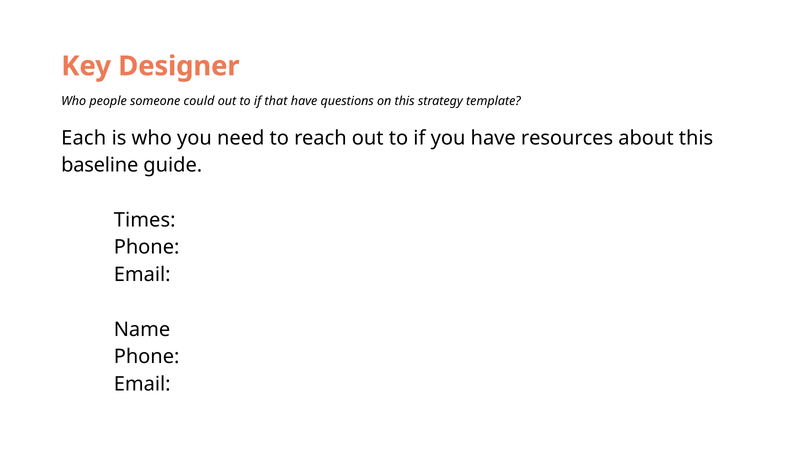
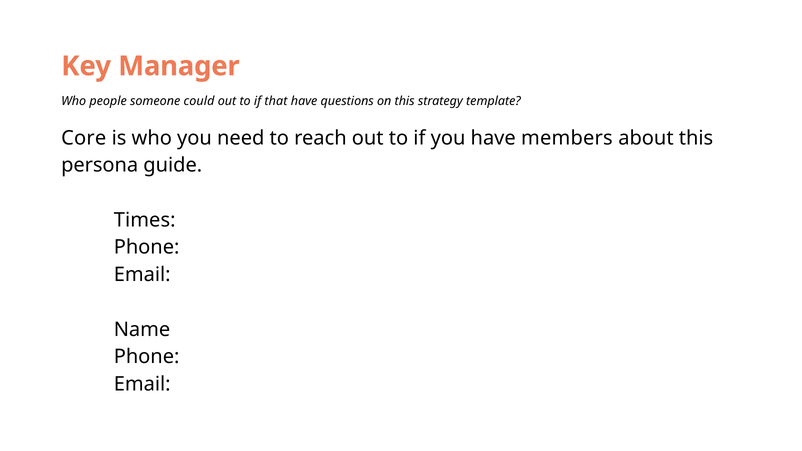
Designer: Designer -> Manager (179, 66)
Each: Each -> Core (84, 138)
resources: resources -> members (567, 138)
baseline: baseline -> persona (100, 165)
